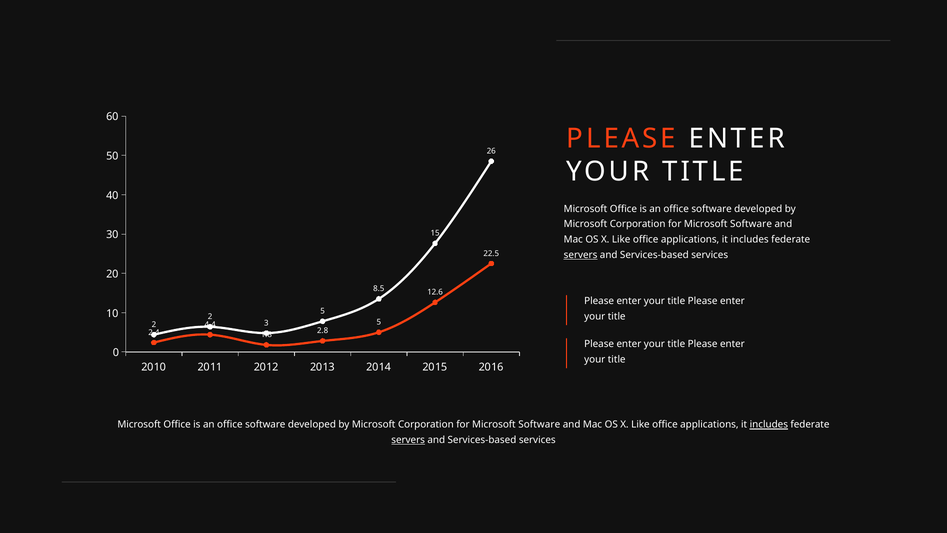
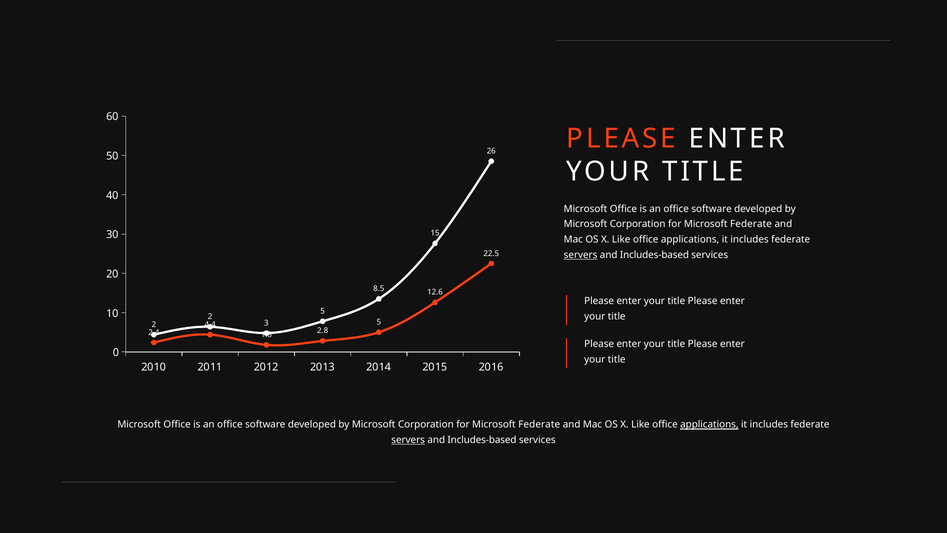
Software: Software -> Federate (751, 224)
Services-based: Services-based -> Includes-based (654, 255)
Software: Software -> Federate (539, 424)
applications underline: none -> present (709, 424)
includes underline: present -> none (769, 424)
Services-based: Services-based -> Includes-based (482, 440)
